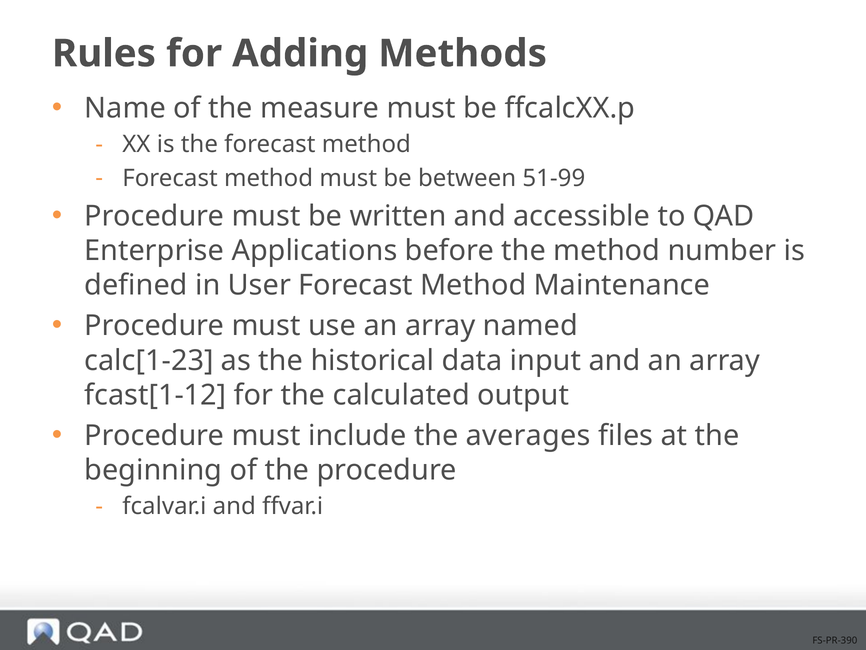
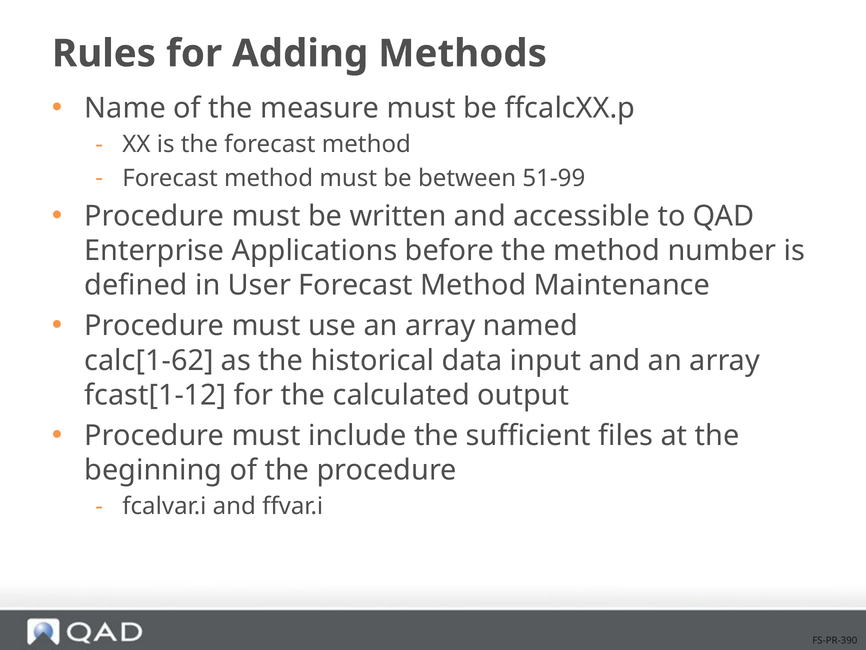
calc[1-23: calc[1-23 -> calc[1-62 (149, 360)
averages: averages -> sufficient (528, 435)
